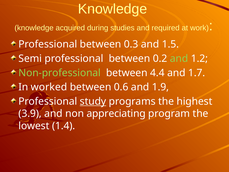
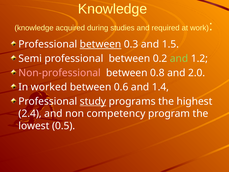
between underline: none -> present (101, 44)
Non-professional colour: light green -> pink (60, 73)
4.4: 4.4 -> 0.8 (157, 73)
1.7: 1.7 -> 2.0 (197, 73)
1.9: 1.9 -> 1.4 (160, 87)
3.9: 3.9 -> 2.4 (30, 113)
appreciating: appreciating -> competency (116, 113)
1.4: 1.4 -> 0.5 (64, 126)
